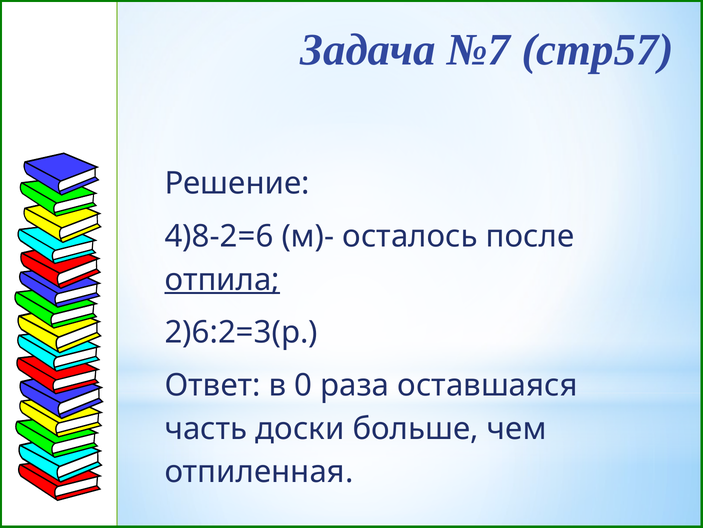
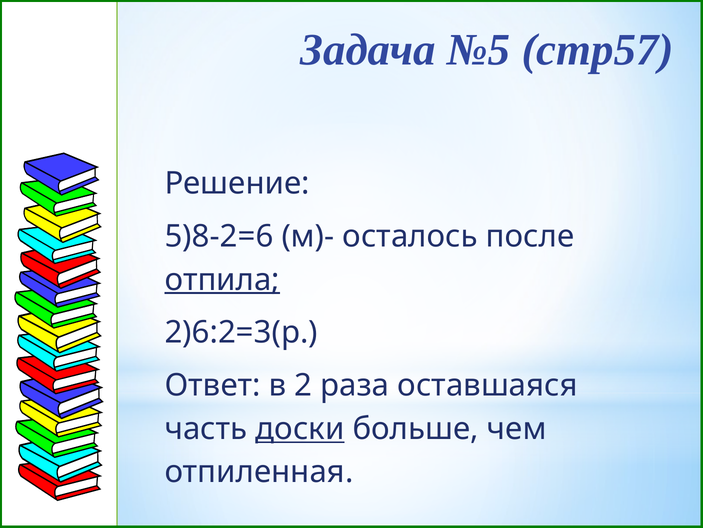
№7: №7 -> №5 (479, 50)
4)8-2=6: 4)8-2=6 -> 5)8-2=6 (219, 236)
0: 0 -> 2 (303, 385)
доски underline: none -> present (300, 428)
